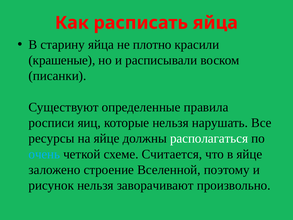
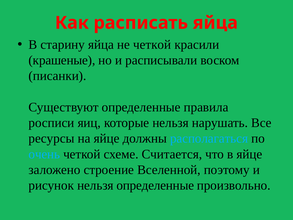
не плотно: плотно -> четкой (152, 45)
располагаться colour: white -> light blue (209, 138)
нельзя заворачивают: заворачивают -> определенные (155, 185)
